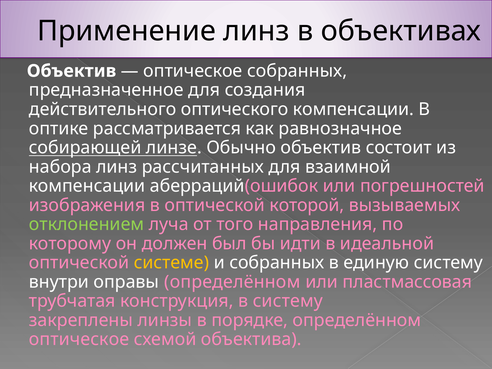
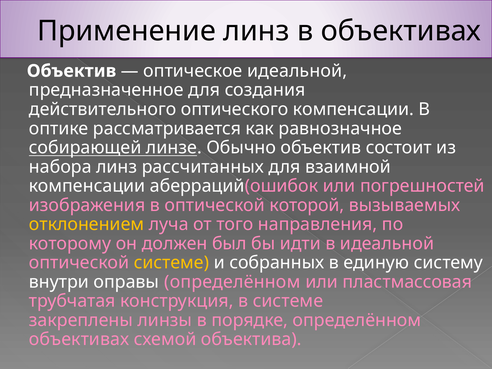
оптическое собранных: собранных -> идеальной (297, 71)
отклонением colour: light green -> yellow (87, 224)
в систему: систему -> системе (288, 301)
оптическое: оптическое -> объективах (79, 339)
